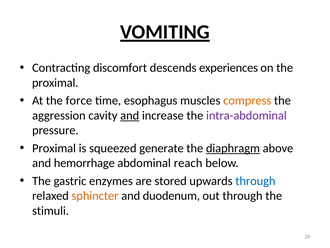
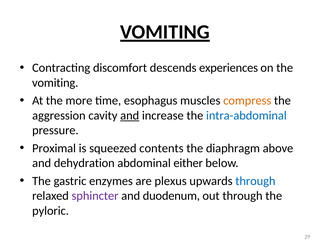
proximal: proximal -> vomiting (55, 83)
force: force -> more (79, 100)
intra-abdominal colour: purple -> blue (246, 115)
generate: generate -> contents (161, 148)
diaphragm underline: present -> none (233, 148)
hemorrhage: hemorrhage -> dehydration (84, 163)
reach: reach -> either (188, 163)
stored: stored -> plexus (171, 181)
sphincter colour: orange -> purple (95, 195)
stimuli: stimuli -> pyloric (51, 210)
